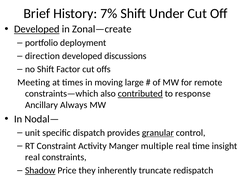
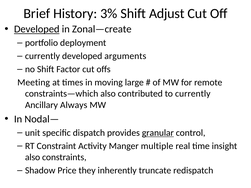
7%: 7% -> 3% (109, 14)
Under: Under -> Adjust (167, 14)
direction: direction -> currently (42, 56)
discussions: discussions -> arguments (125, 56)
contributed underline: present -> none (140, 94)
to response: response -> currently (193, 94)
real: real -> also (33, 157)
Shadow underline: present -> none (40, 171)
